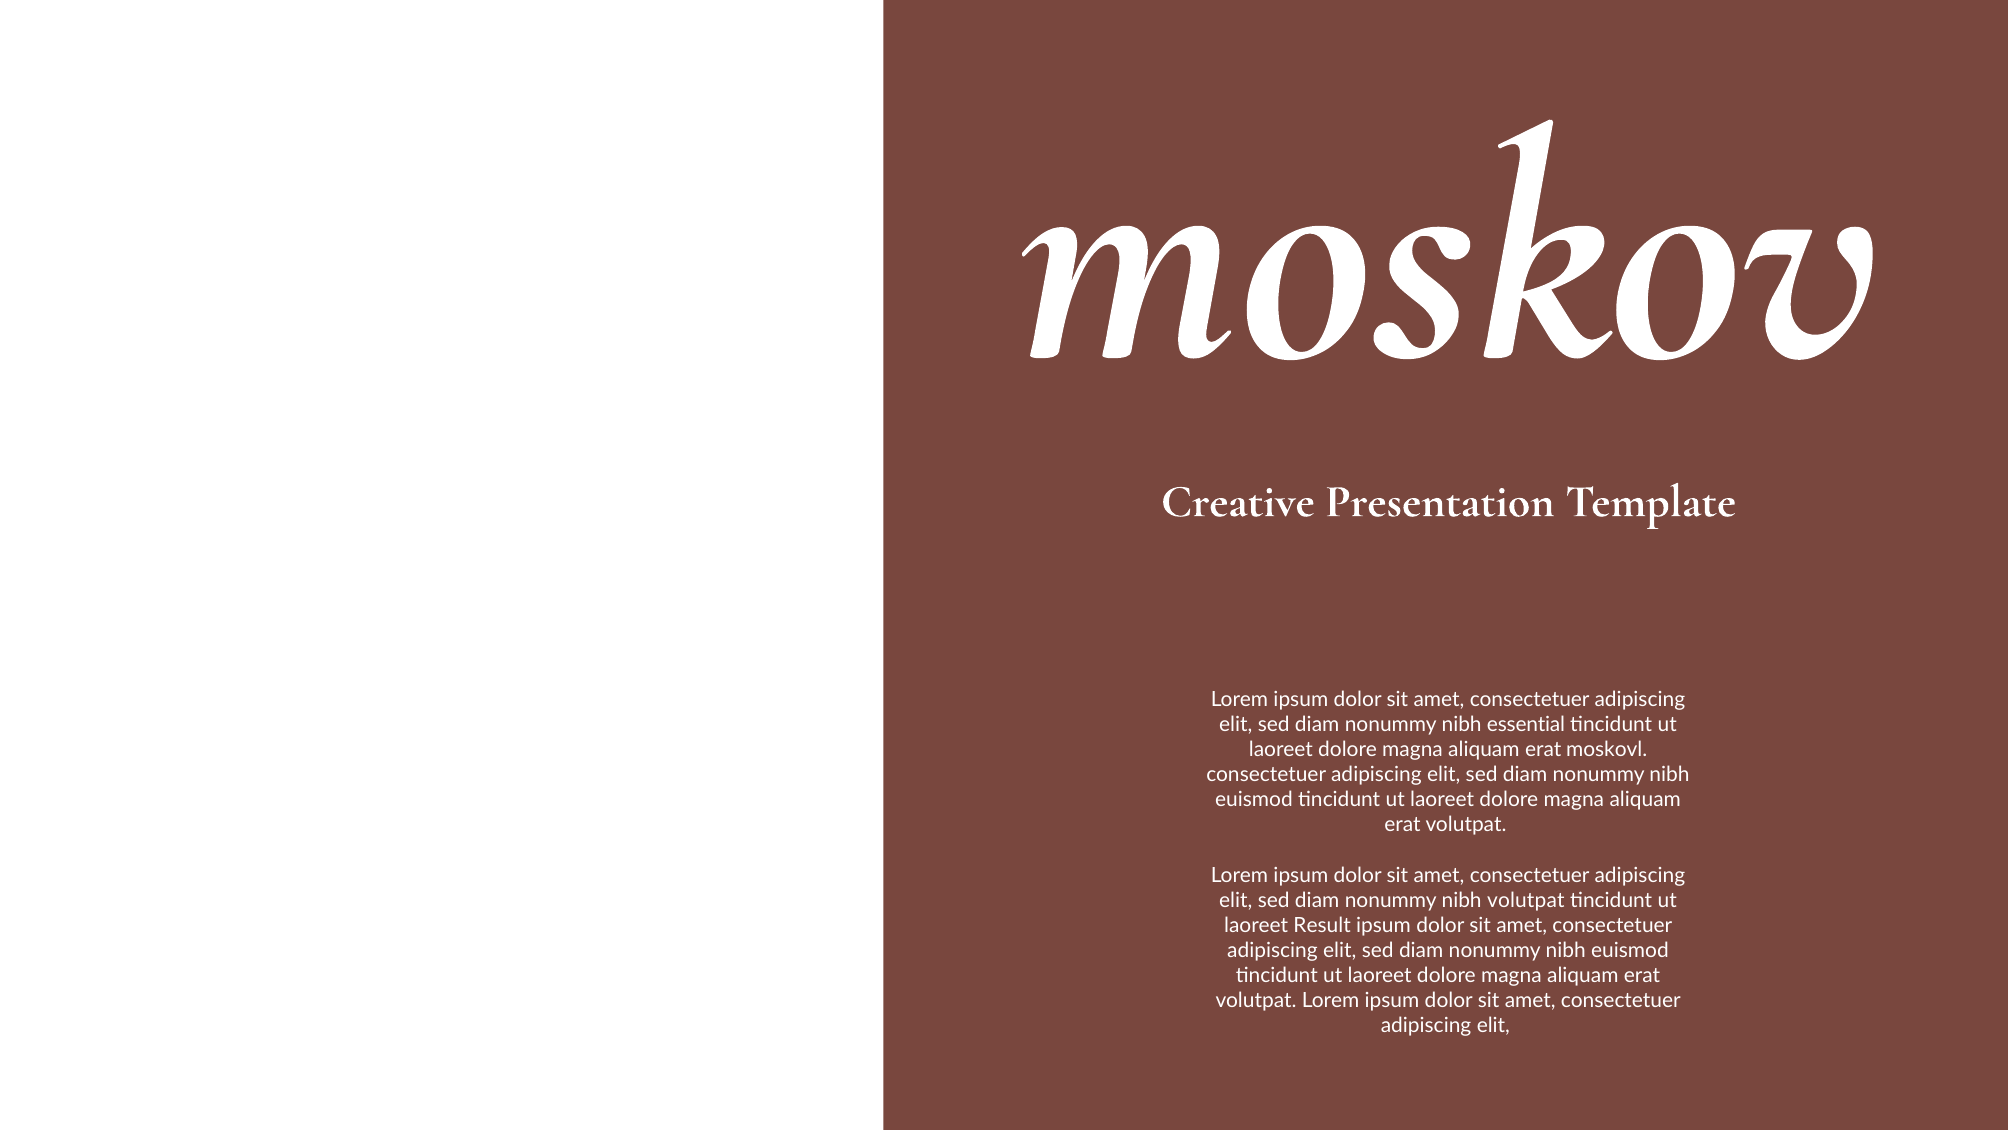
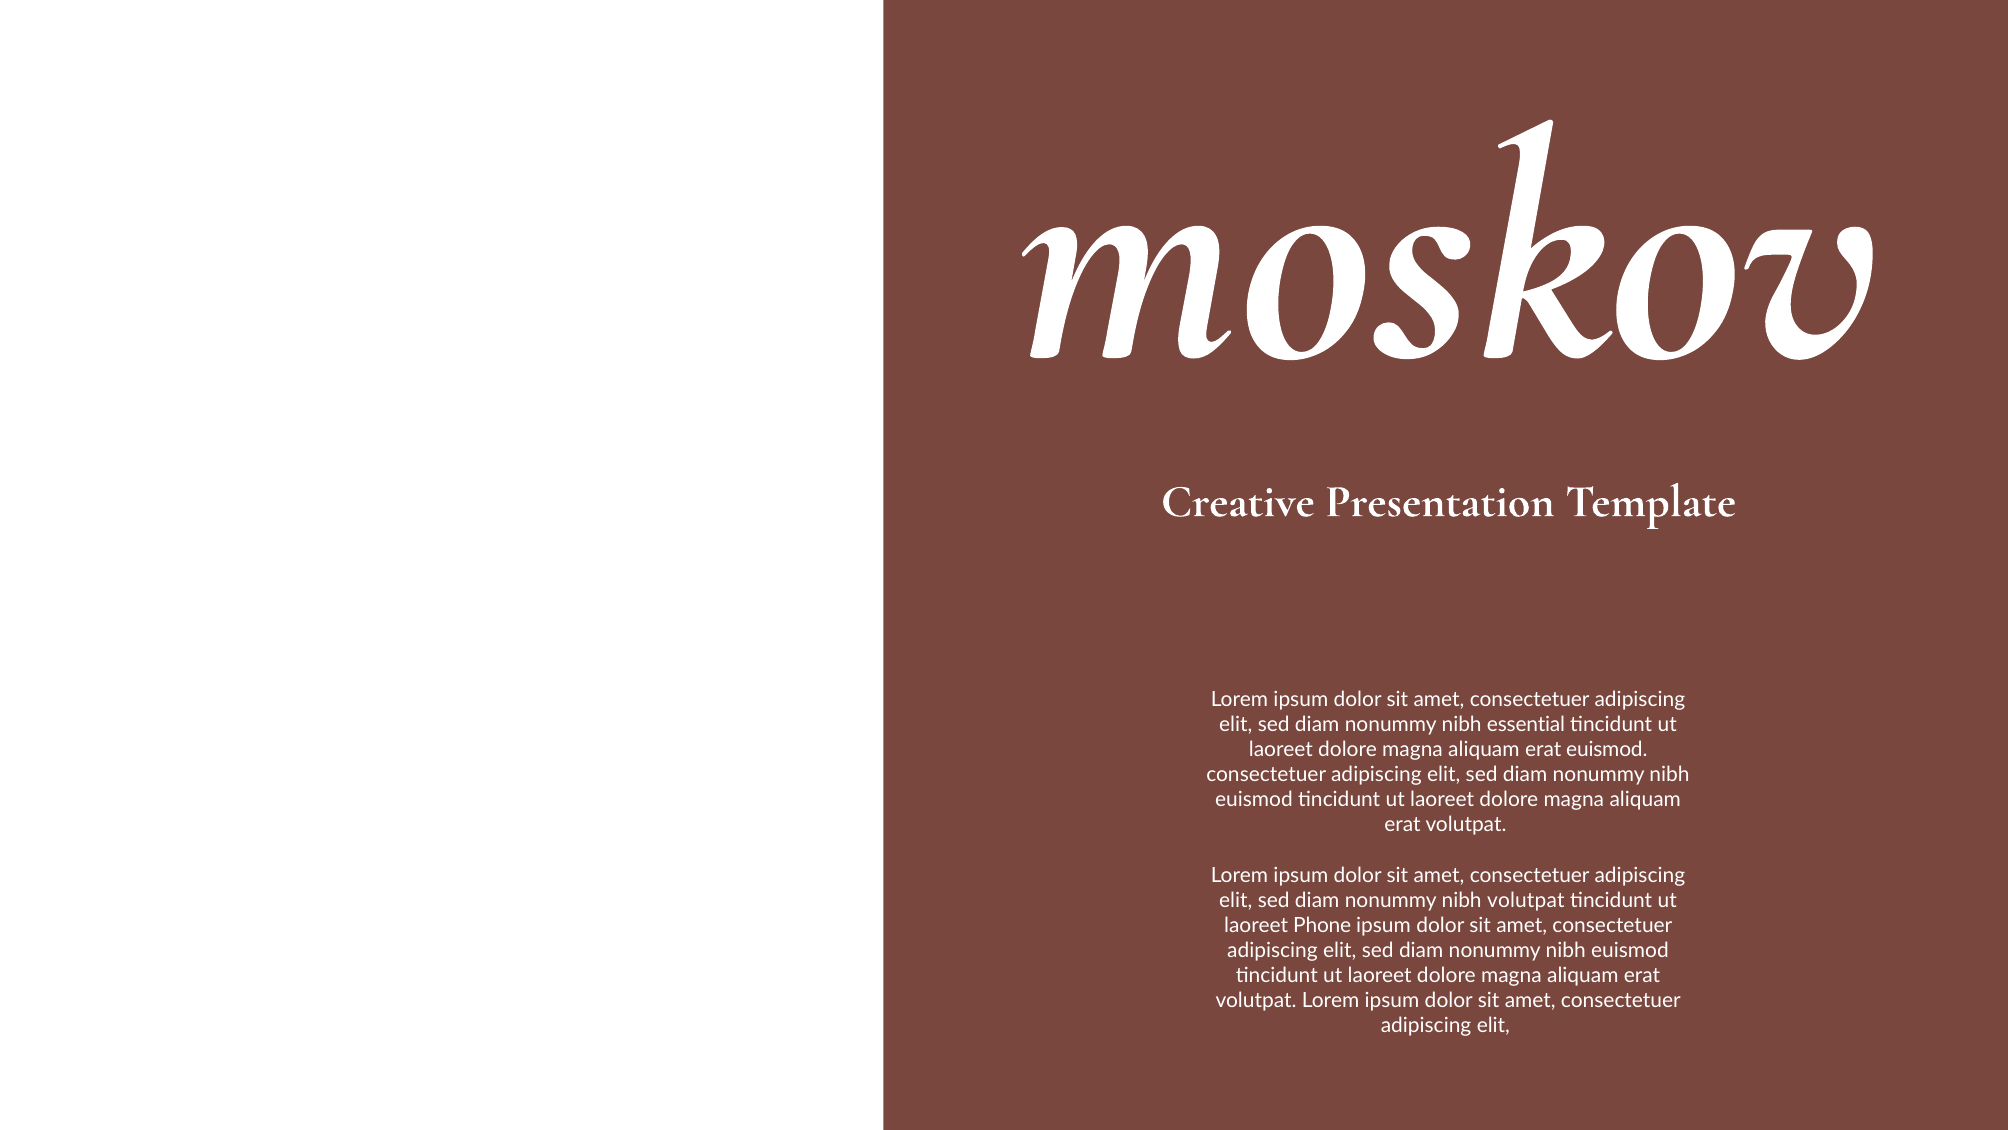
erat moskovl: moskovl -> euismod (1607, 749)
Result: Result -> Phone (1322, 925)
